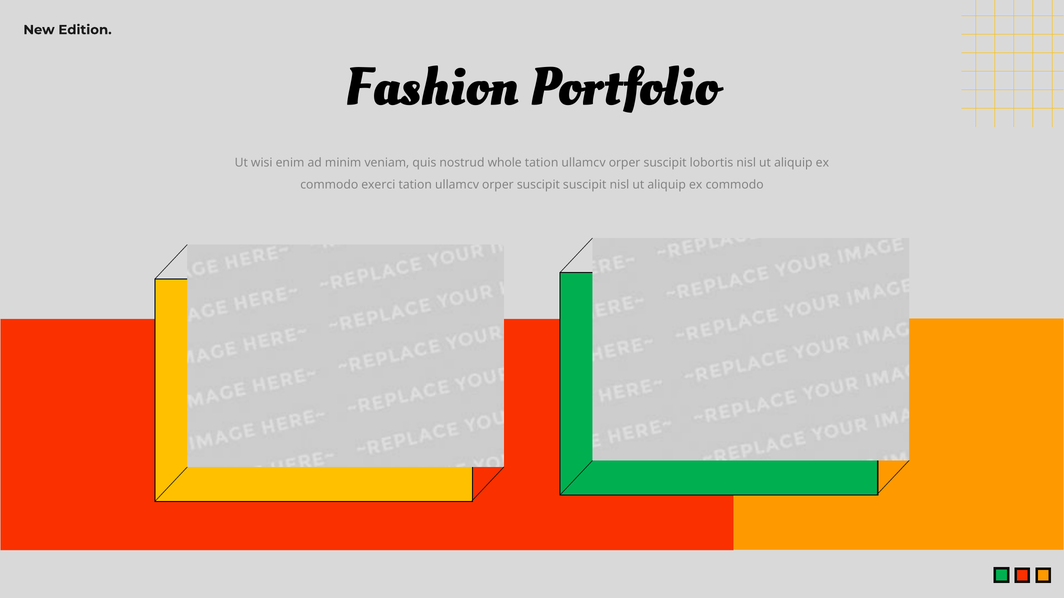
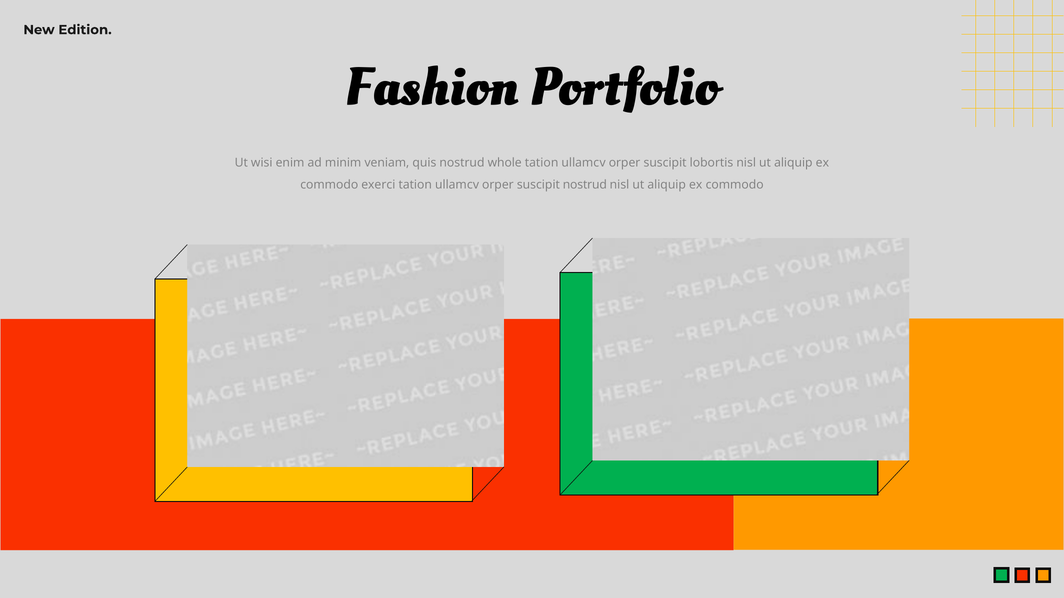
suscipit suscipit: suscipit -> nostrud (585, 185)
